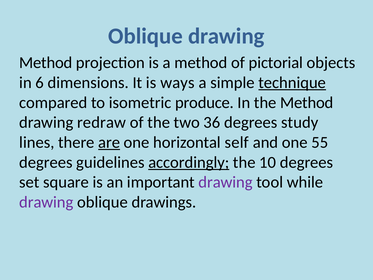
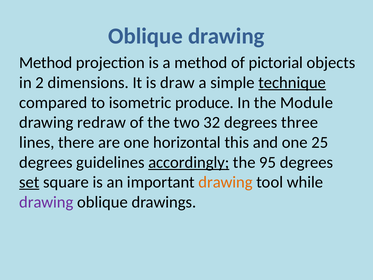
6: 6 -> 2 (40, 83)
ways: ways -> draw (177, 83)
the Method: Method -> Module (307, 102)
36: 36 -> 32 (212, 122)
study: study -> three (300, 122)
are underline: present -> none (109, 142)
self: self -> this (237, 142)
55: 55 -> 25 (320, 142)
10: 10 -> 95 (268, 162)
set underline: none -> present (29, 182)
drawing colour: purple -> orange (226, 182)
